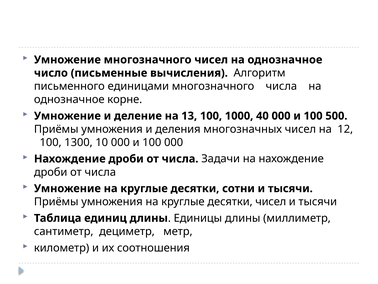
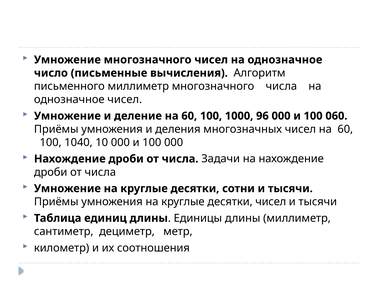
письменного единицами: единицами -> миллиметр (138, 86)
однозначное корне: корне -> чисел (125, 99)
деление на 13: 13 -> 60 (189, 116)
40: 40 -> 96 (262, 116)
500: 500 -> 060 (336, 116)
чисел на 12: 12 -> 60 (345, 129)
1300: 1300 -> 1040 (78, 142)
